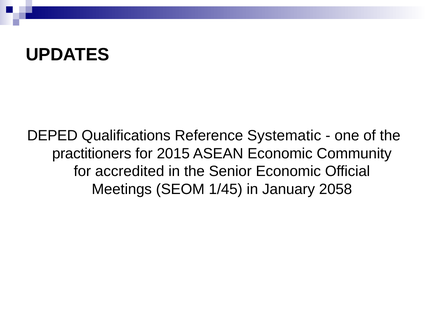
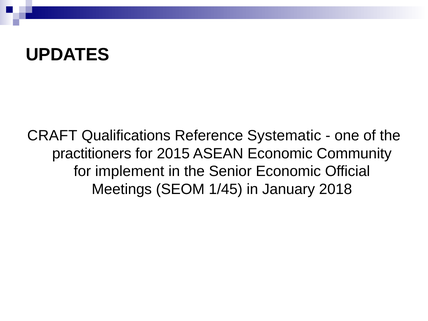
DEPED: DEPED -> CRAFT (52, 136)
accredited: accredited -> implement (130, 171)
2058: 2058 -> 2018 (336, 189)
